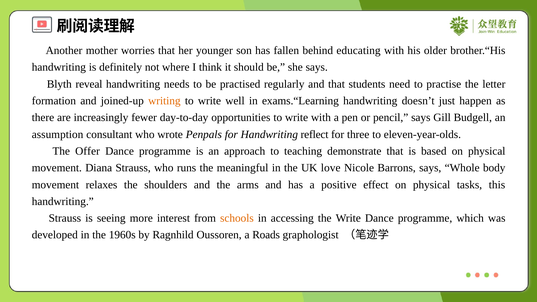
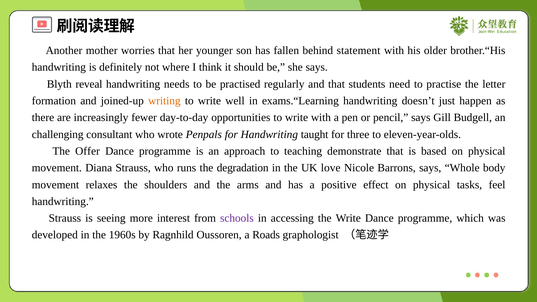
educating: educating -> statement (359, 50)
assumption: assumption -> challenging (58, 134)
reflect: reflect -> taught (315, 134)
meaningful: meaningful -> degradation (243, 168)
this: this -> feel (497, 185)
schools colour: orange -> purple (237, 218)
